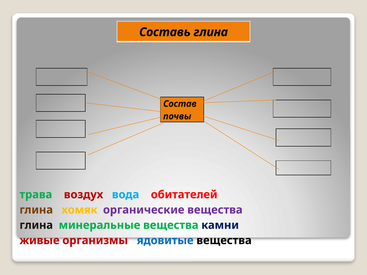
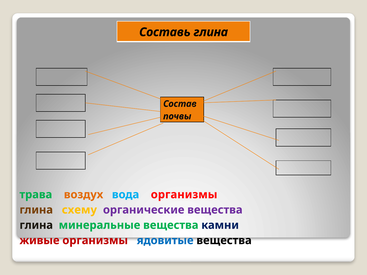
воздух colour: red -> orange (84, 195)
вода обитателей: обитателей -> организмы (184, 195)
хомяк: хомяк -> схему (79, 210)
